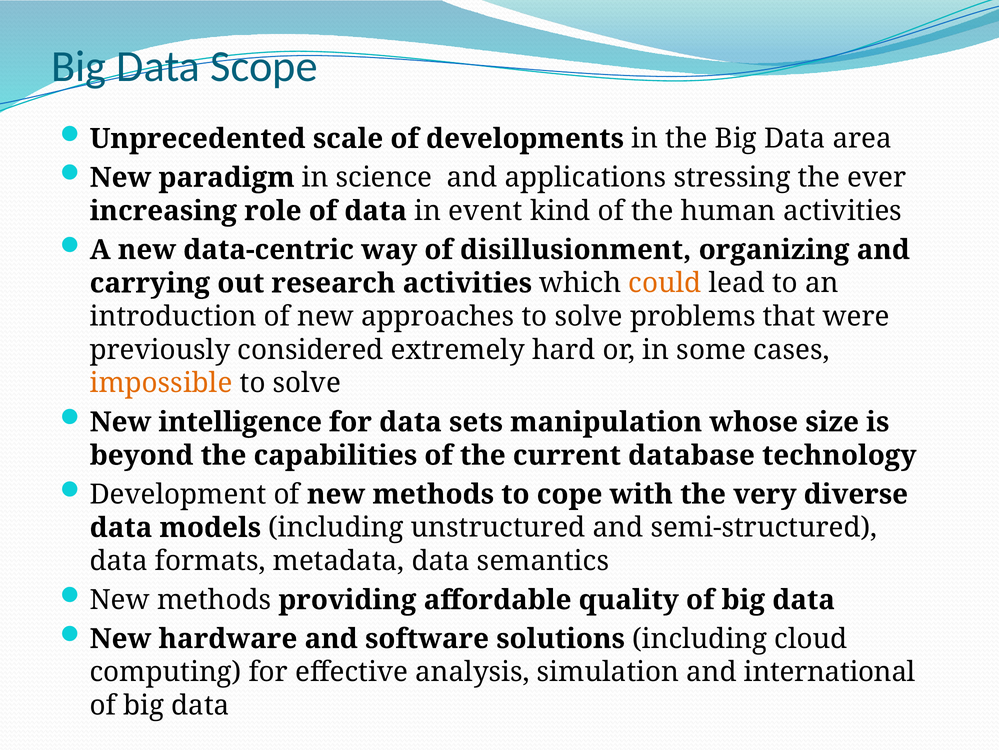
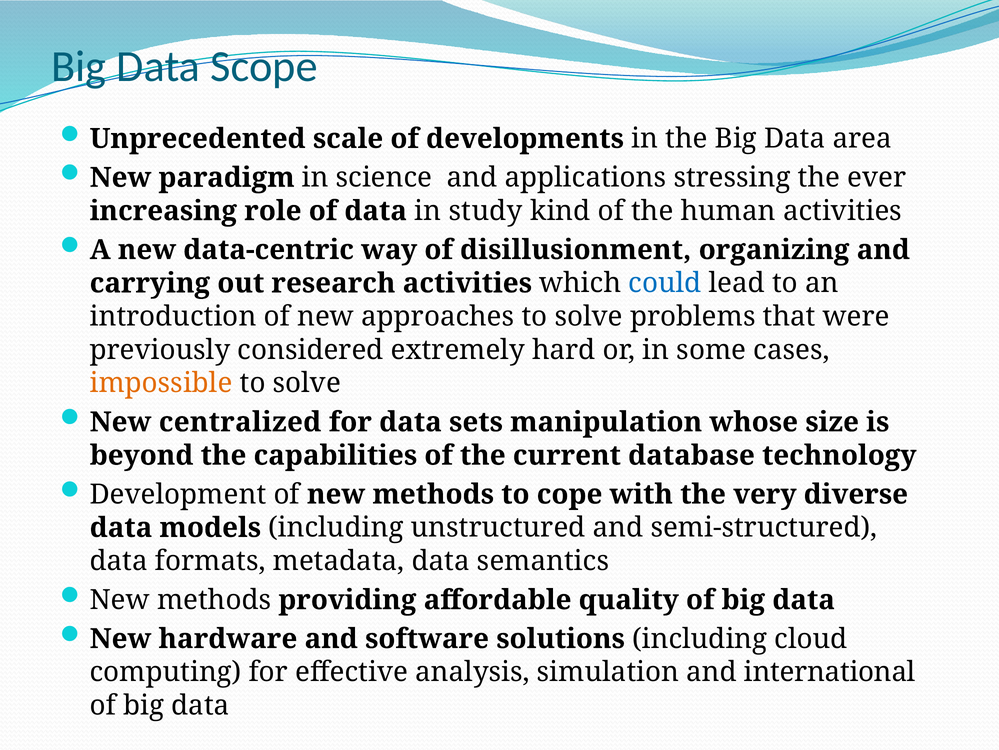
event: event -> study (486, 211)
could colour: orange -> blue (665, 283)
intelligence: intelligence -> centralized (240, 422)
